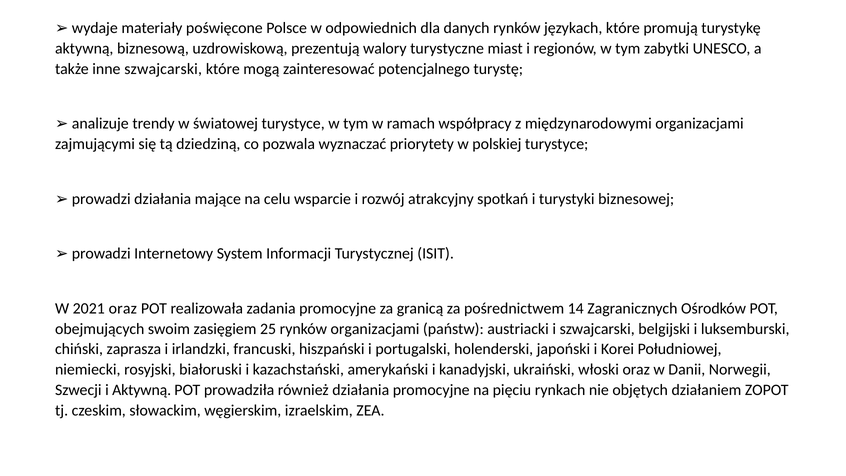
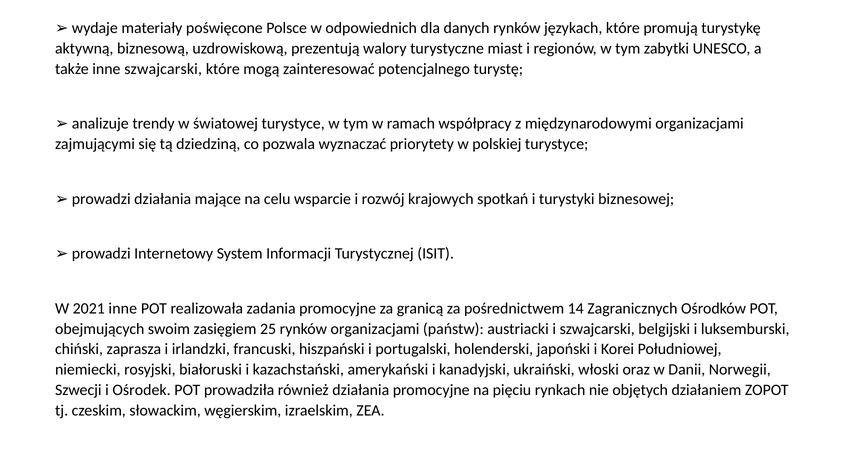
atrakcyjny: atrakcyjny -> krajowych (441, 199)
2021 oraz: oraz -> inne (123, 308)
i Aktywną: Aktywną -> Ośrodek (142, 390)
